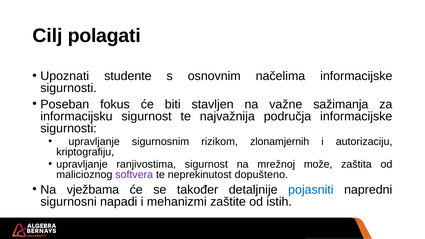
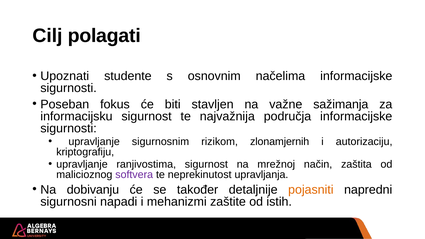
može: može -> način (318, 164)
dopušteno: dopušteno -> upravljanja (261, 175)
vježbama: vježbama -> dobivanju (93, 190)
pojasniti colour: blue -> orange (311, 190)
